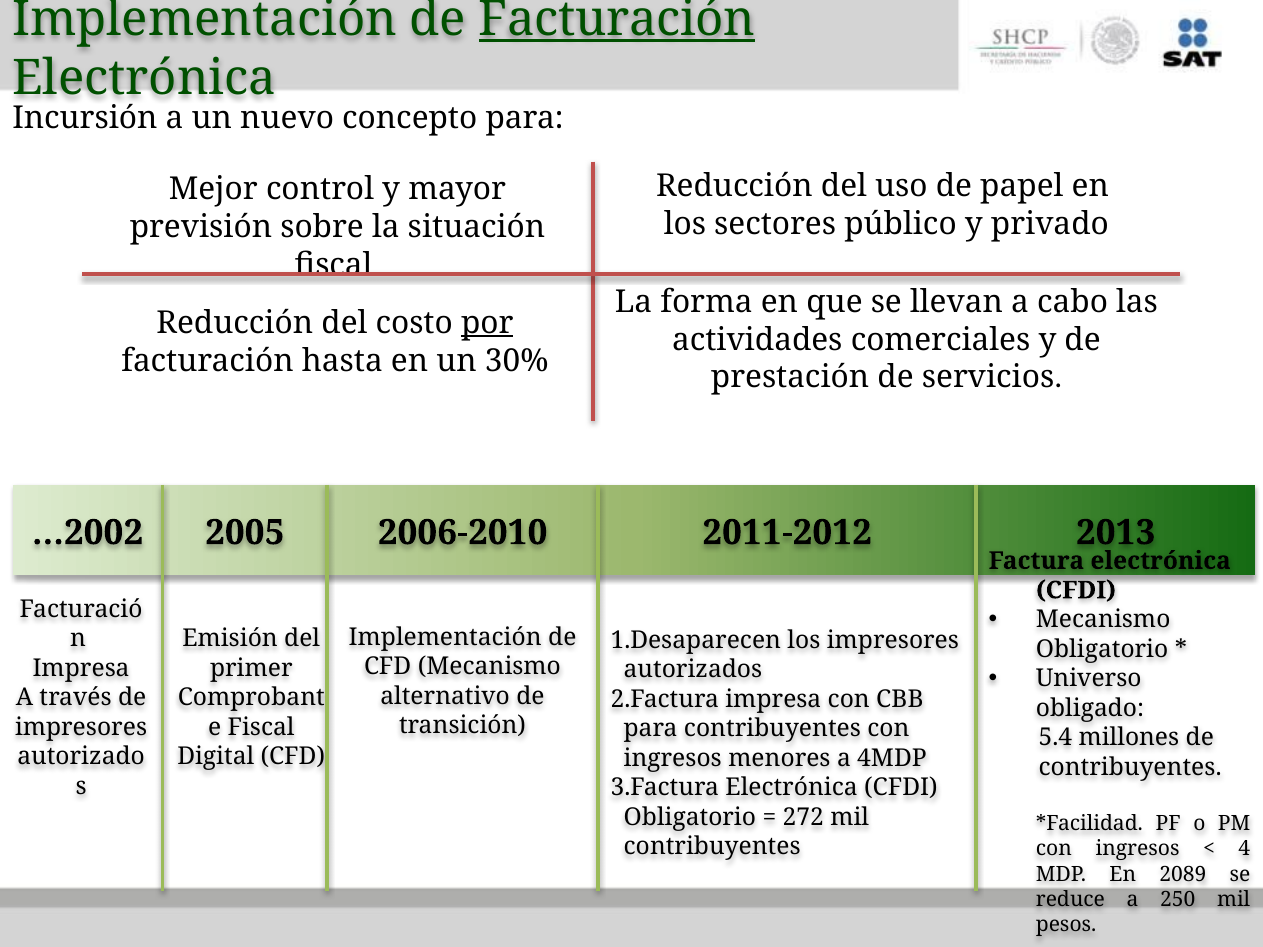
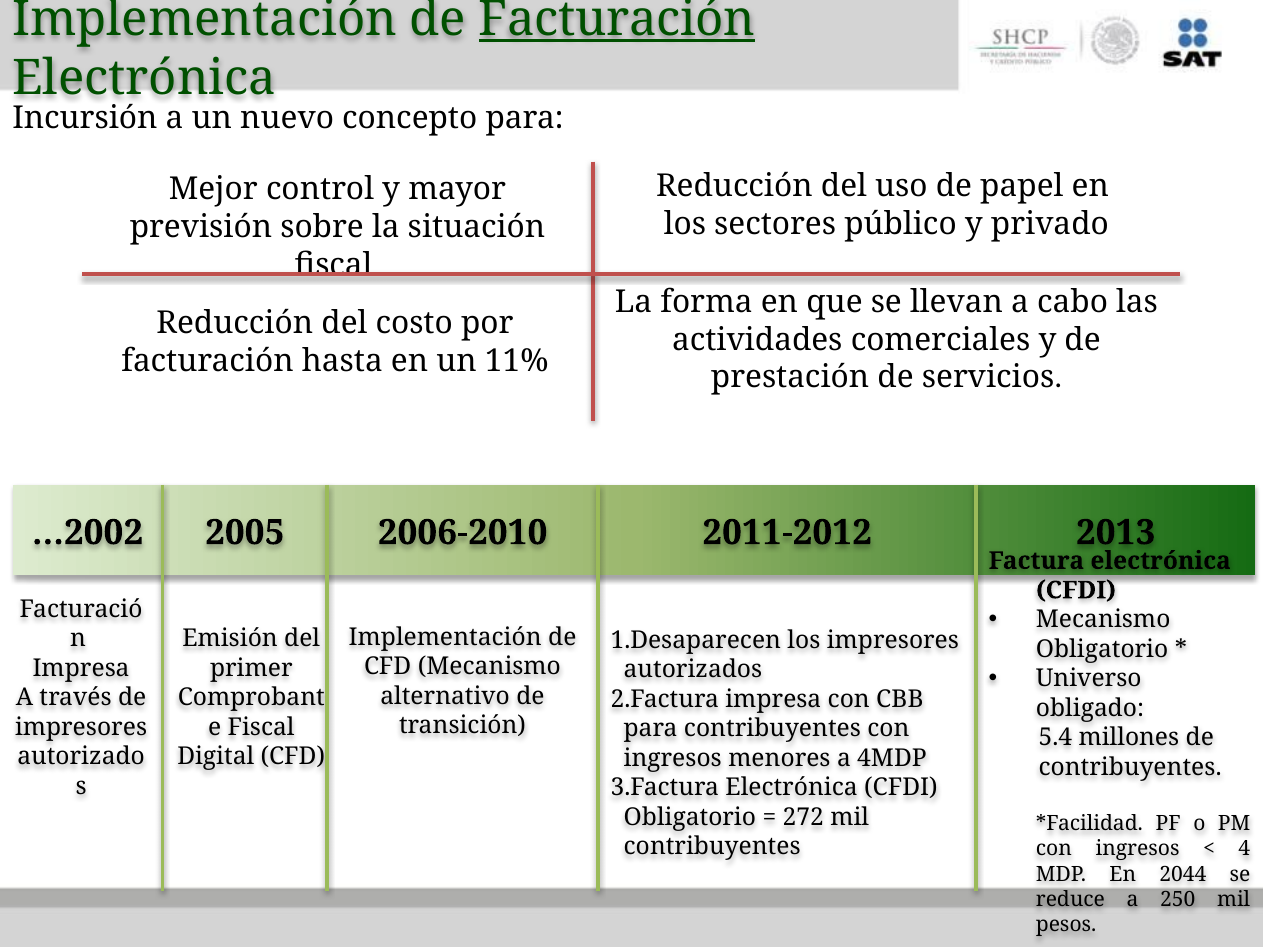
por underline: present -> none (487, 323)
30%: 30% -> 11% (517, 361)
2089: 2089 -> 2044 (1183, 874)
